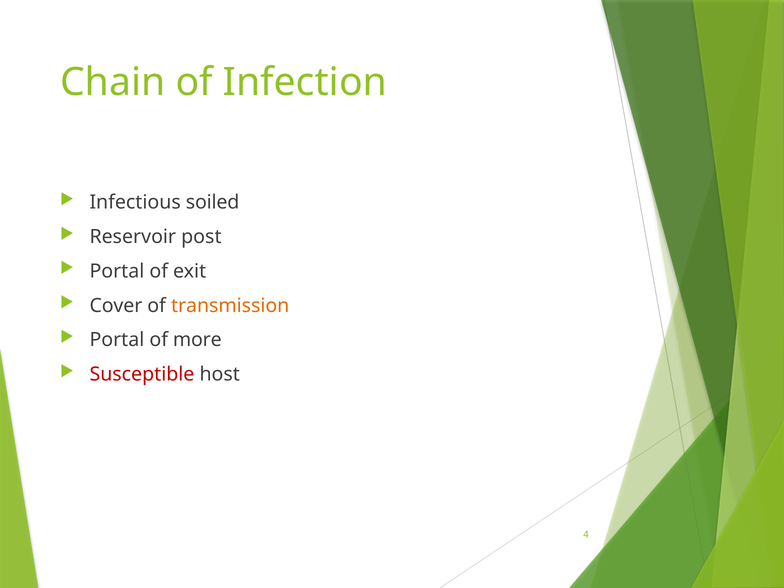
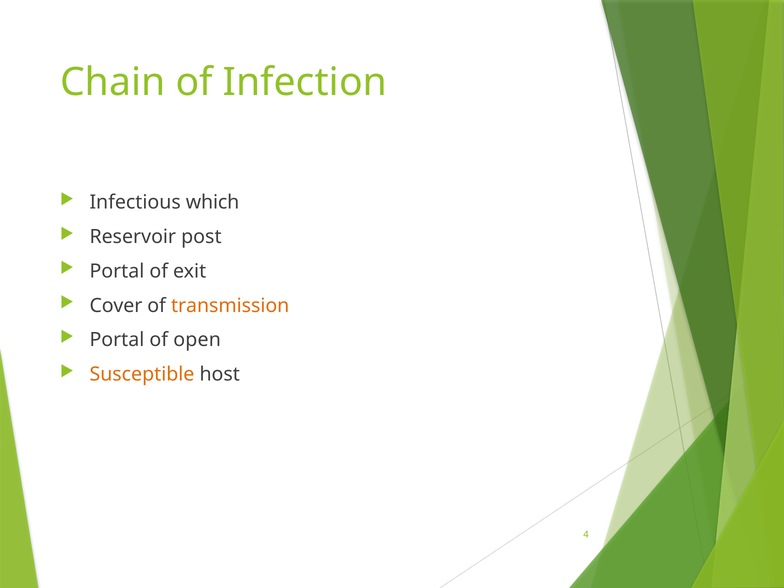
soiled: soiled -> which (213, 202)
more: more -> open (197, 340)
Susceptible colour: red -> orange (142, 374)
